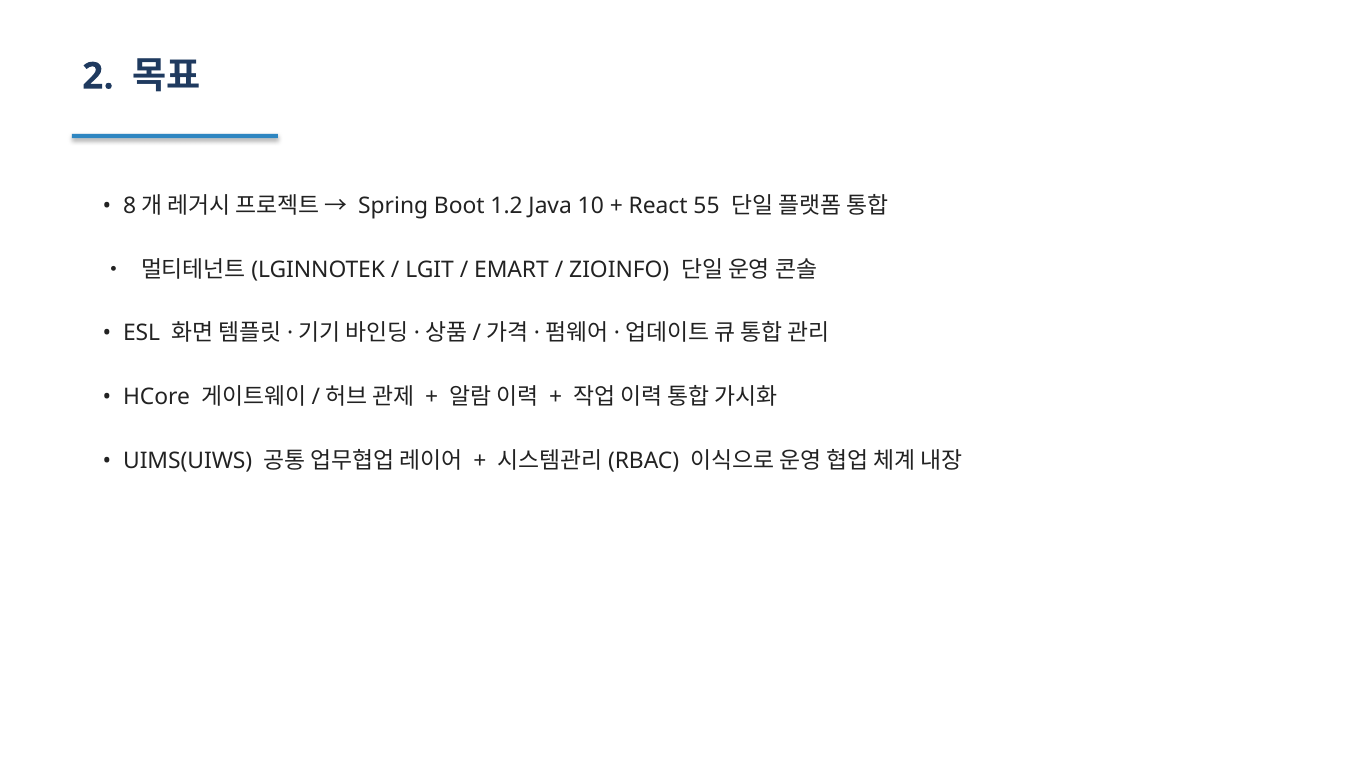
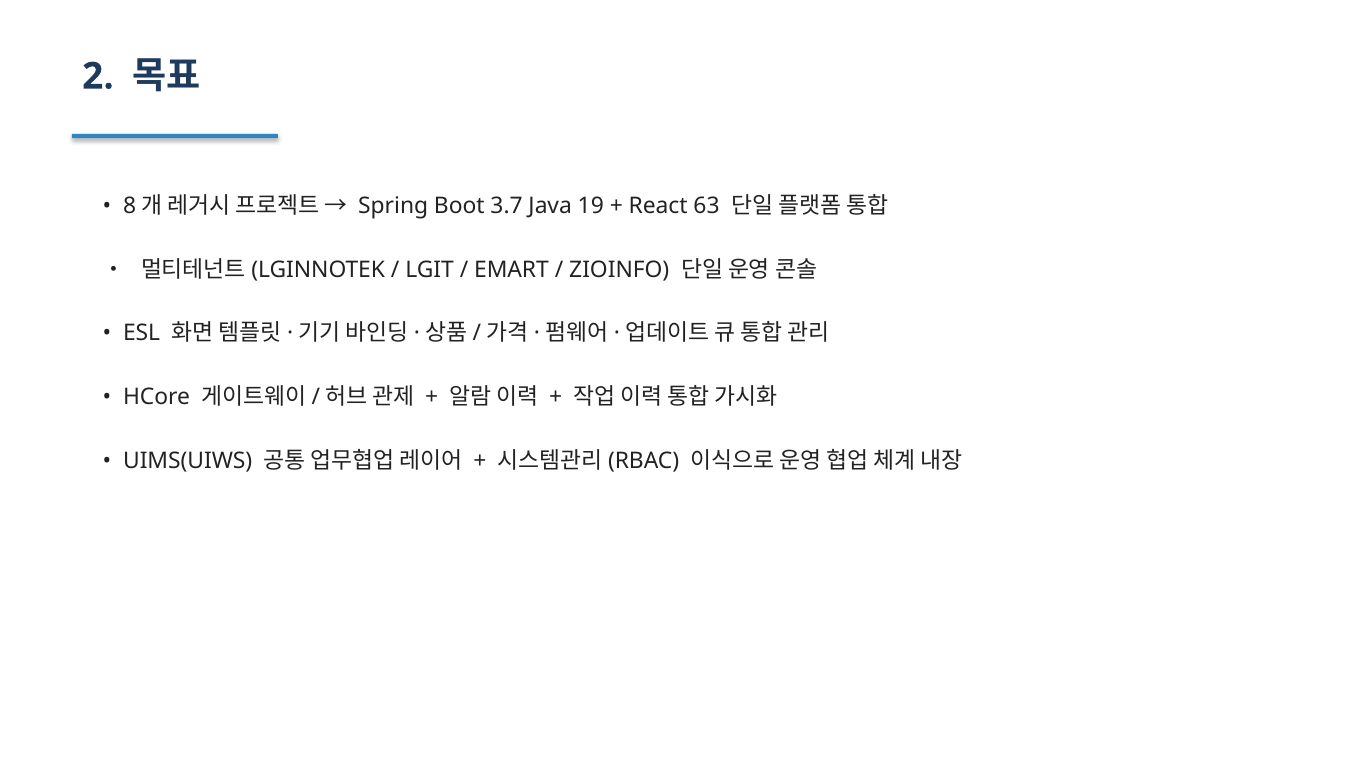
1.2: 1.2 -> 3.7 (507, 206)
10: 10 -> 19 (591, 206)
55: 55 -> 63 (707, 206)
